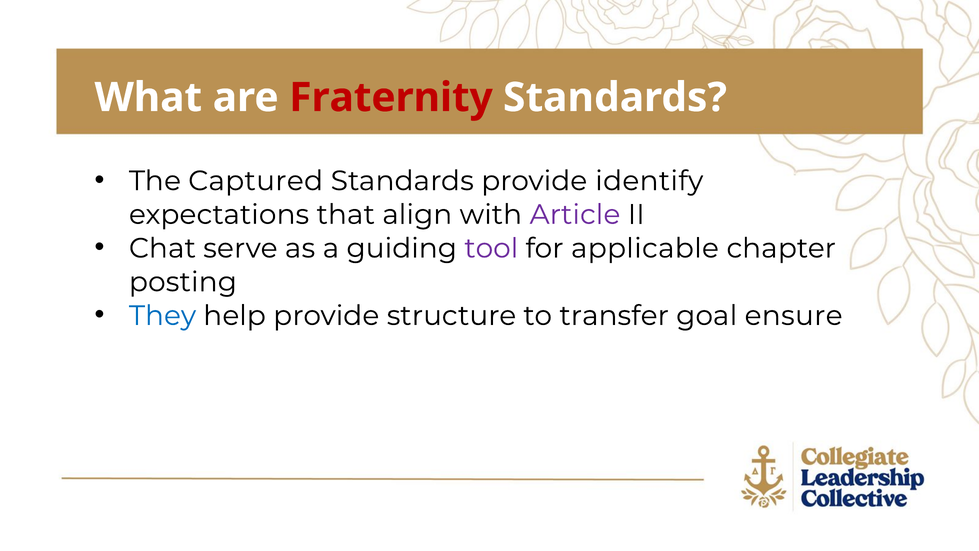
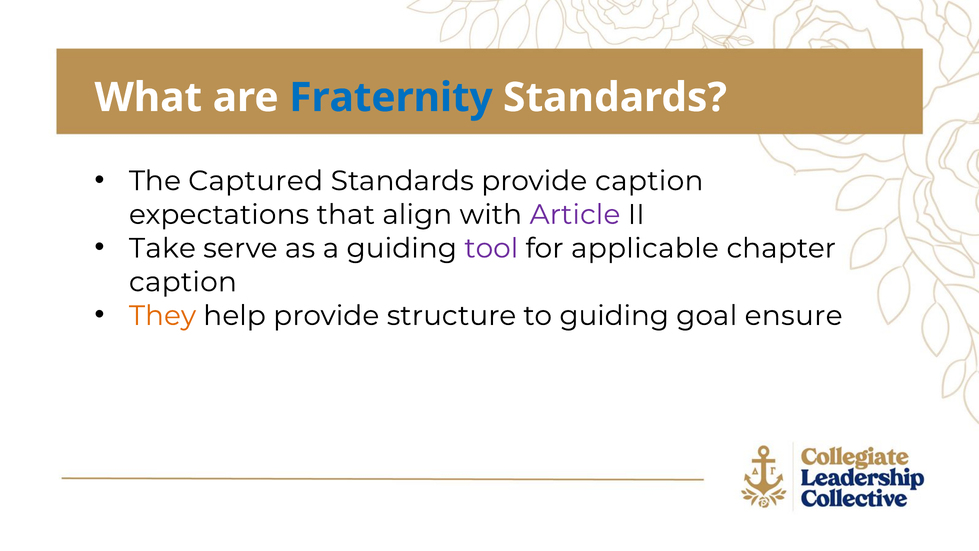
Fraternity colour: red -> blue (391, 98)
provide identify: identify -> caption (649, 181)
Chat: Chat -> Take (162, 248)
posting: posting -> caption (183, 282)
They colour: blue -> orange (163, 316)
to transfer: transfer -> guiding (614, 316)
